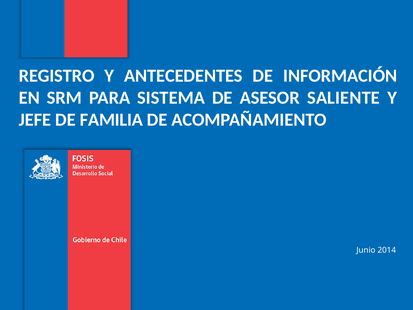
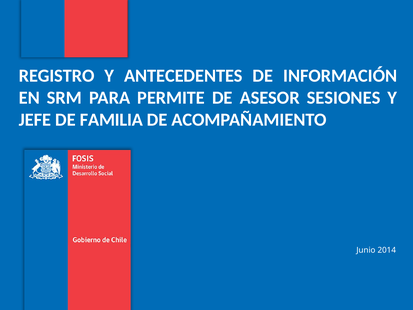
SISTEMA: SISTEMA -> PERMITE (171, 98)
SALIENTE: SALIENTE -> SESIONES (344, 98)
